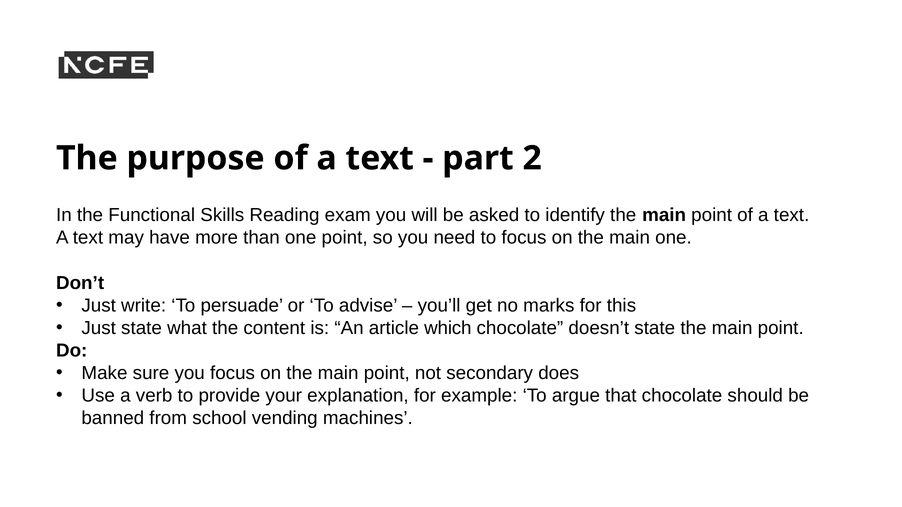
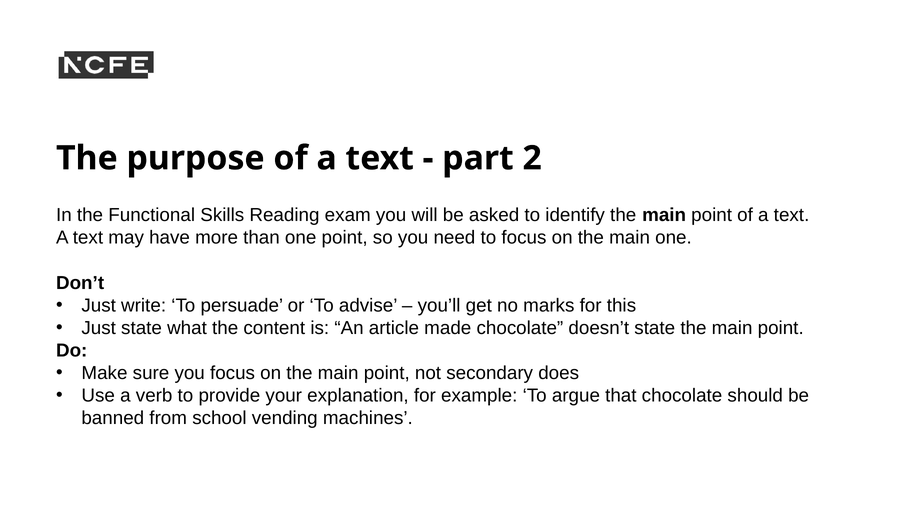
which: which -> made (448, 328)
